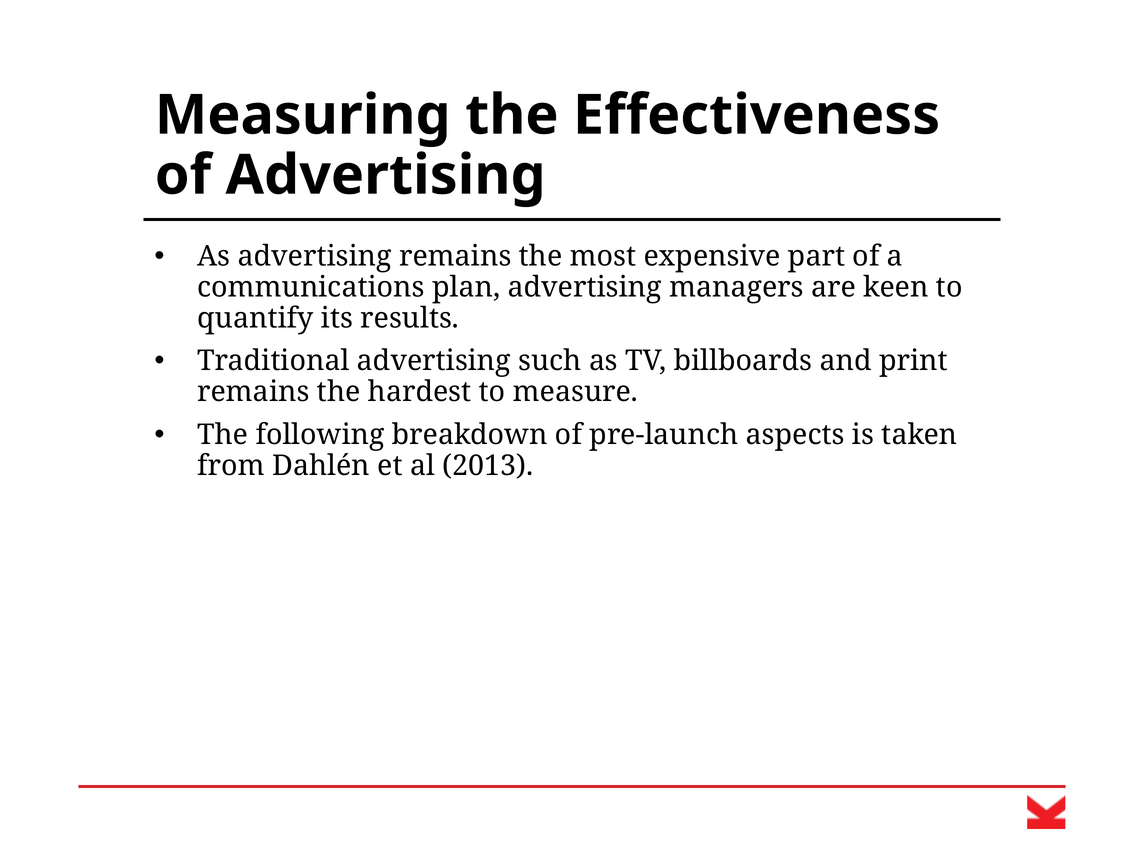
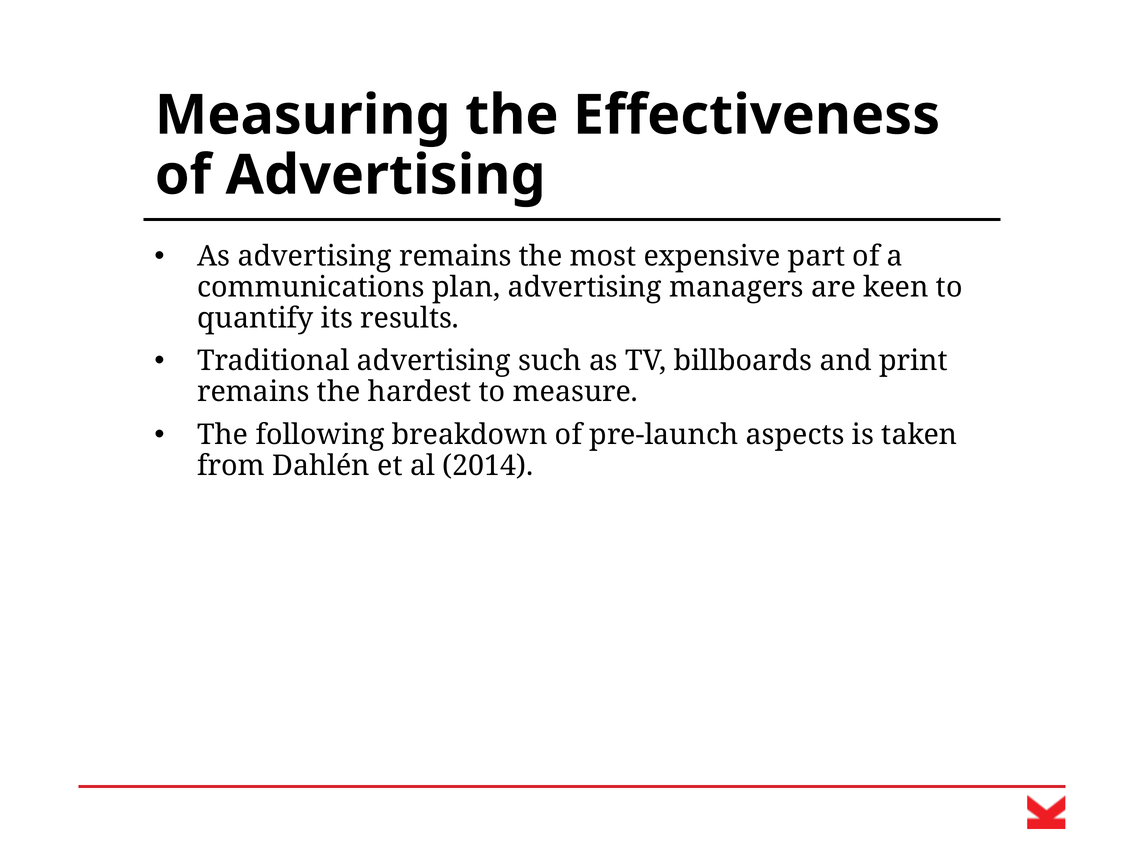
2013: 2013 -> 2014 (488, 466)
